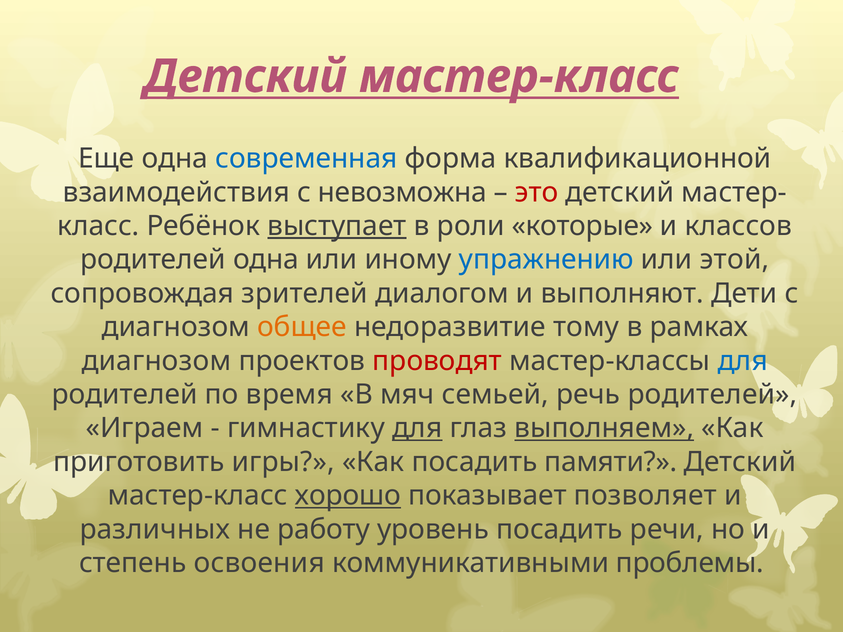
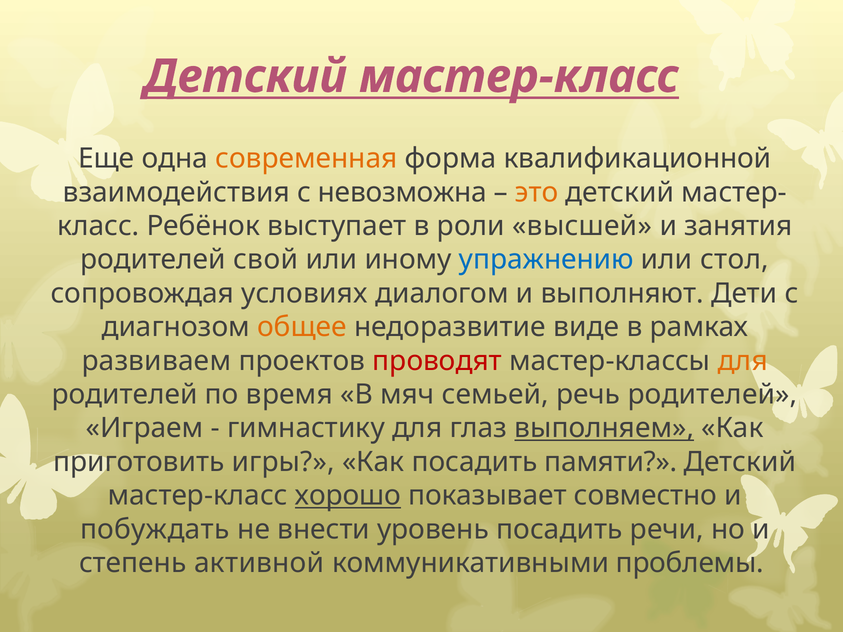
современная colour: blue -> orange (306, 159)
это colour: red -> orange (537, 192)
выступает underline: present -> none (337, 226)
которые: которые -> высшей (582, 226)
классов: классов -> занятия (738, 226)
родителей одна: одна -> свой (266, 260)
этой: этой -> стол (734, 260)
зрителей: зрителей -> условиях (304, 294)
тому: тому -> виде (586, 327)
диагнозом: диагнозом -> развиваем (156, 361)
для colour: blue -> orange (743, 361)
для underline: present -> none (417, 428)
позволяет: позволяет -> совместно (645, 496)
различных: различных -> побуждать (155, 530)
работу: работу -> внести (324, 530)
освоения: освоения -> активной (259, 563)
